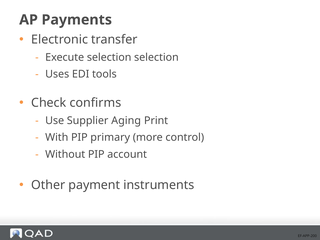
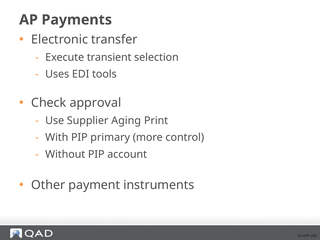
Execute selection: selection -> transient (109, 57)
confirms: confirms -> approval (95, 103)
